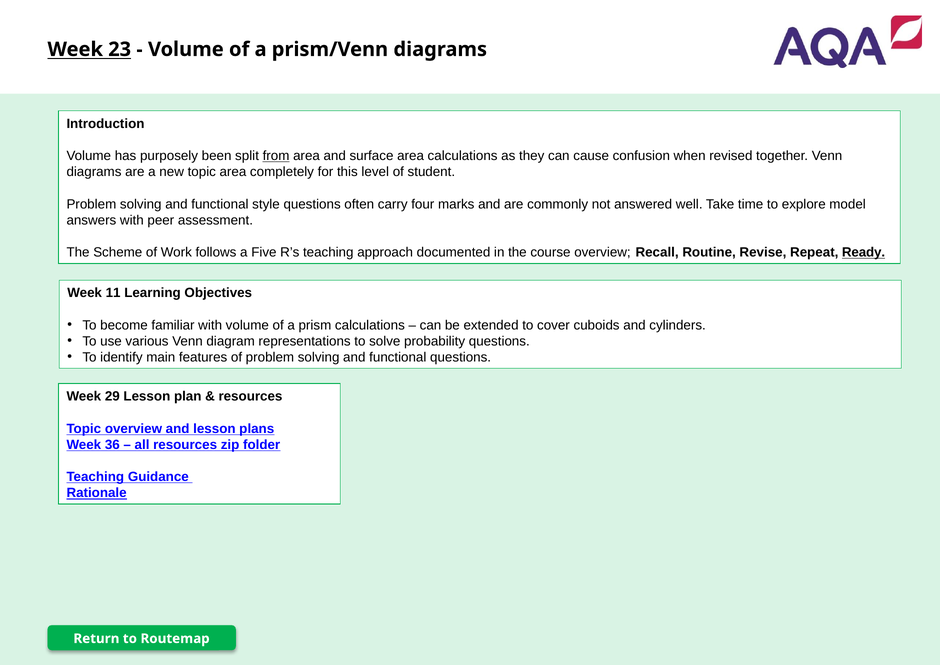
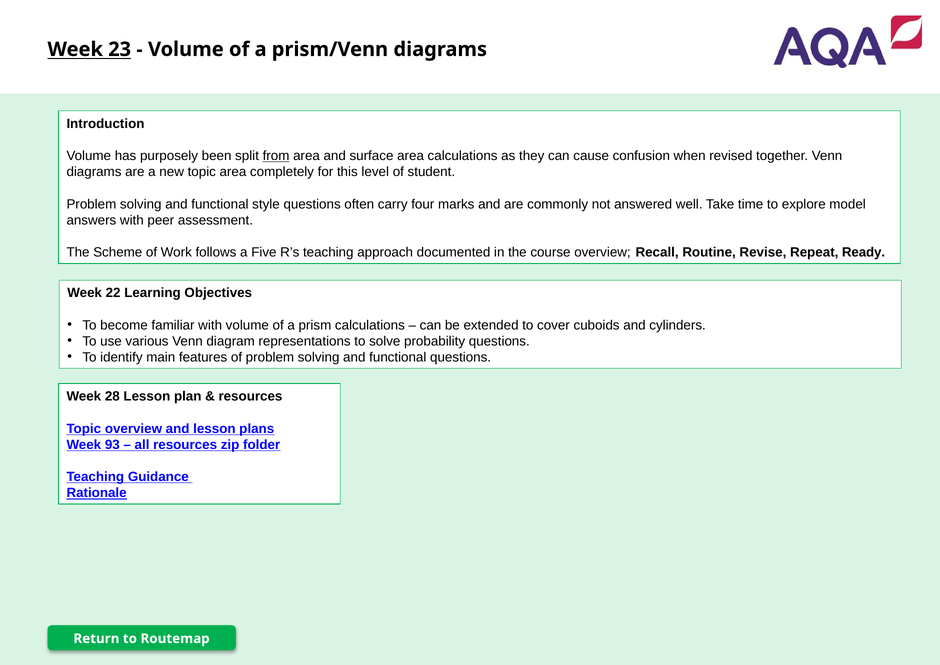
Ready underline: present -> none (864, 252)
11: 11 -> 22 (113, 293)
29: 29 -> 28 (112, 396)
36: 36 -> 93 (112, 445)
